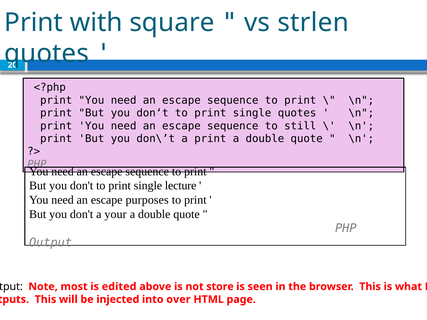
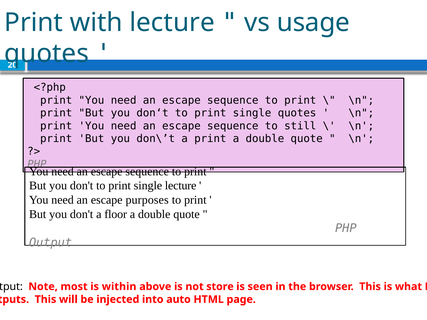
with square: square -> lecture (172, 22)
strlen: strlen -> usage (313, 22)
your: your -> floor (116, 214)
edited: edited -> within (119, 287)
over: over -> auto (179, 300)
